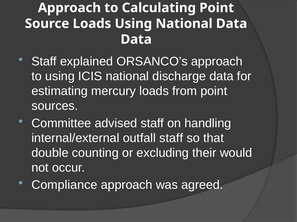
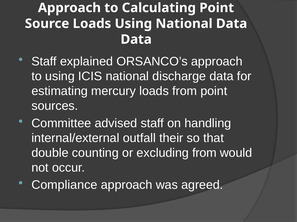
outfall staff: staff -> their (171, 138)
excluding their: their -> from (204, 153)
